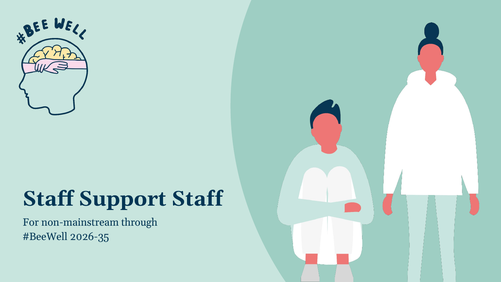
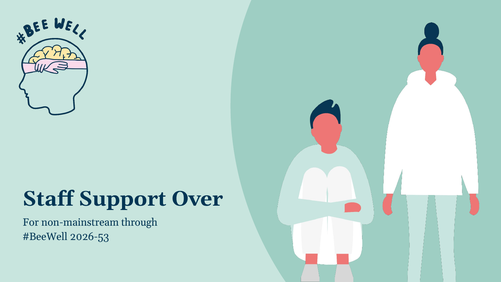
Support Staff: Staff -> Over (197, 199)
2026-35: 2026-35 -> 2026-53 (90, 237)
